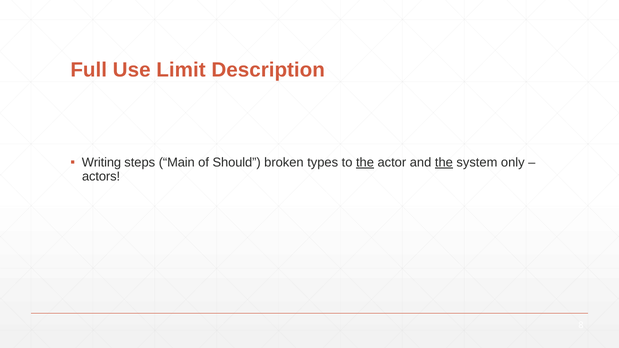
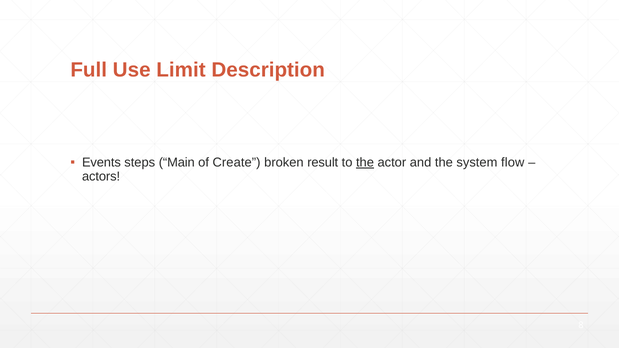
Writing: Writing -> Events (101, 162)
Should: Should -> Create (237, 162)
types: types -> result (323, 162)
the underline: present -> none (444, 162)
only: only -> flow (513, 162)
